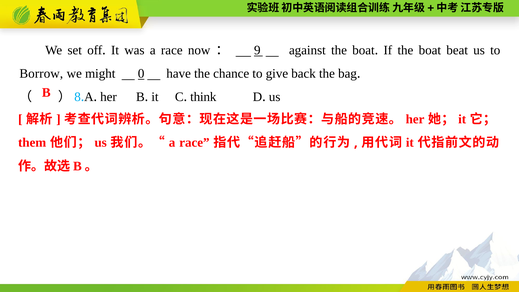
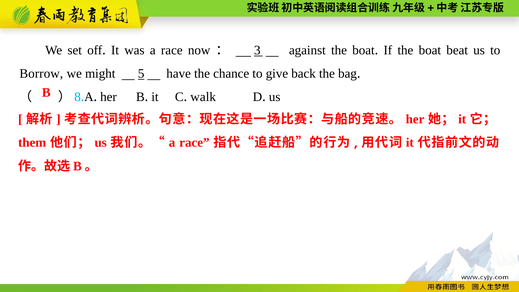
9: 9 -> 3 (257, 50)
0: 0 -> 5 (141, 74)
think: think -> walk (203, 97)
